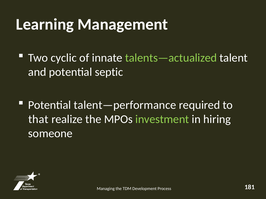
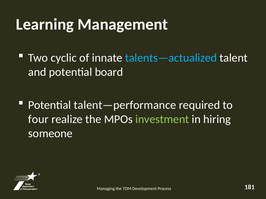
talents—actualized colour: light green -> light blue (171, 58)
septic: septic -> board (109, 72)
that: that -> four (38, 120)
